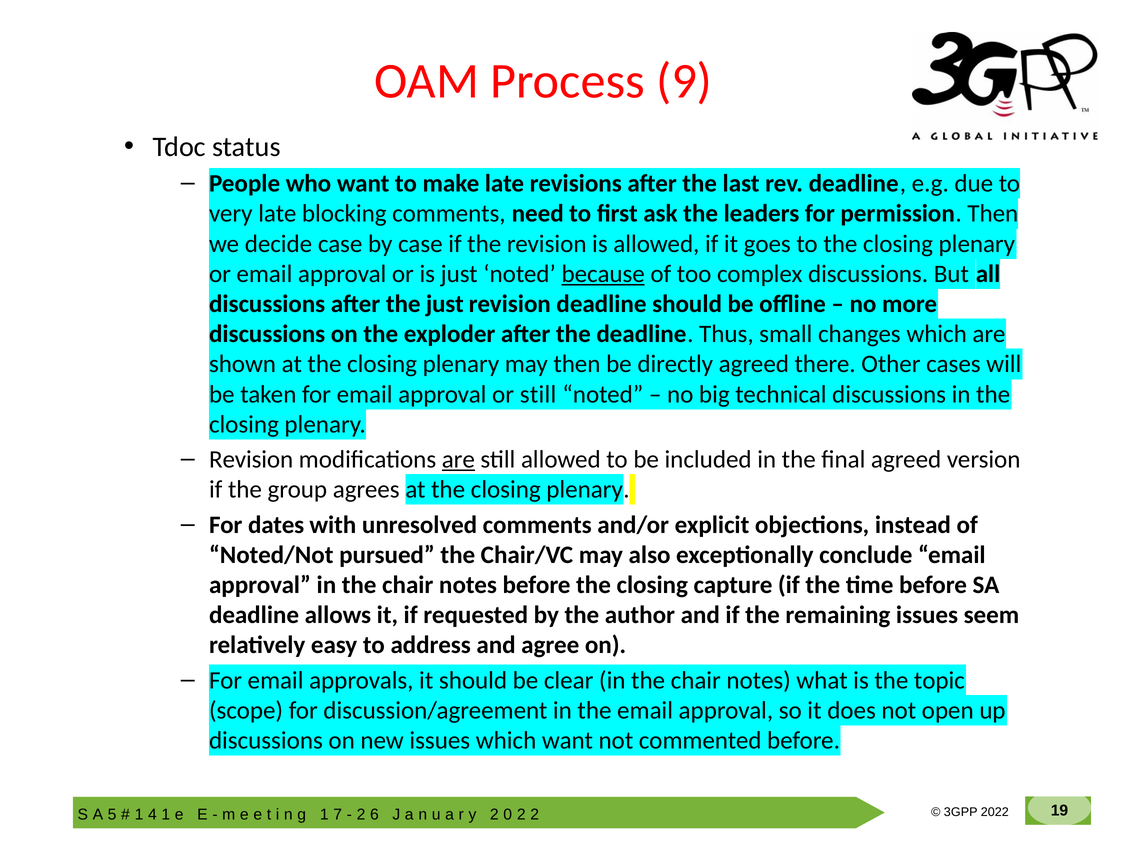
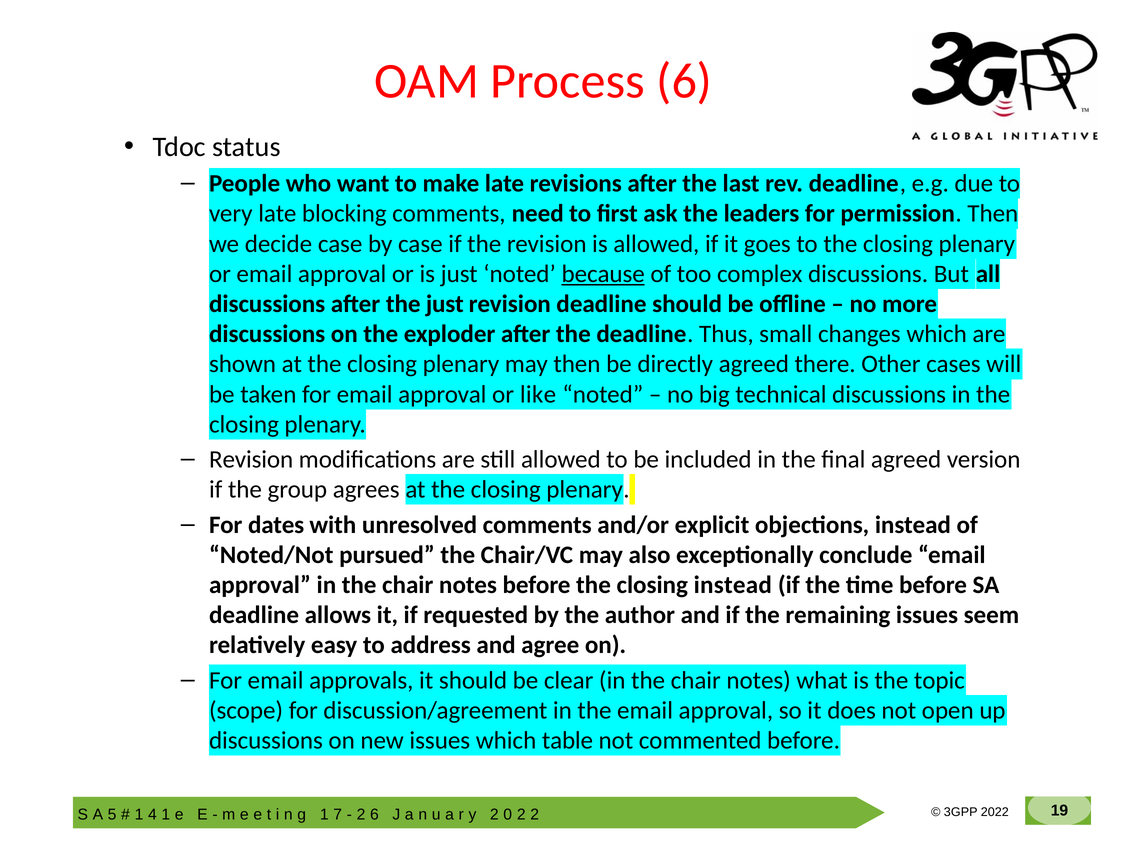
Process 9: 9 -> 6 (684, 81)
or still: still -> like (538, 395)
are underline: present -> none (458, 460)
closing capture: capture -> instead (733, 585)
which want: want -> table (568, 741)
